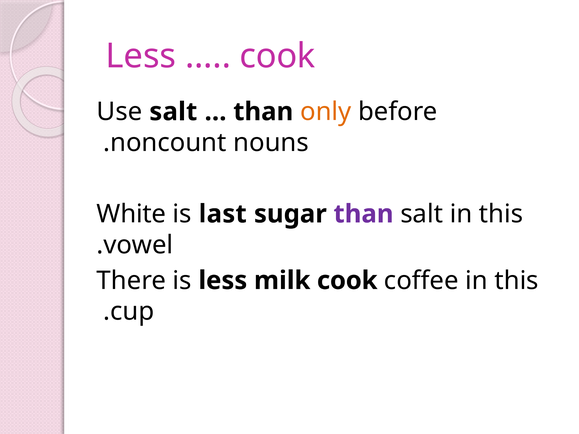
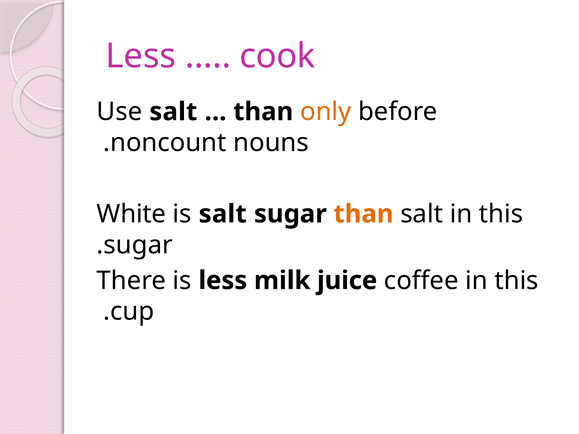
is last: last -> salt (223, 214)
than colour: purple -> orange (364, 214)
vowel: vowel -> sugar (138, 245)
milk cook: cook -> juice (347, 281)
